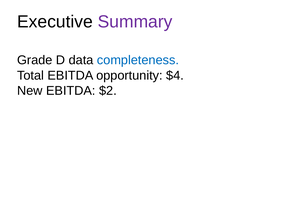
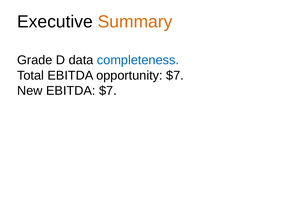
Summary colour: purple -> orange (135, 22)
opportunity $4: $4 -> $7 (175, 75)
EBITDA $2: $2 -> $7 (108, 90)
